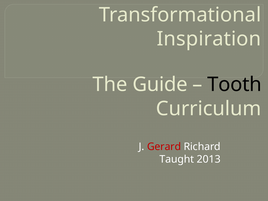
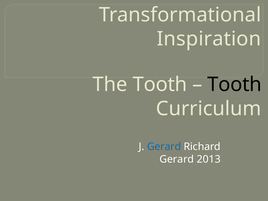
The Guide: Guide -> Tooth (160, 84)
Gerard colour: red -> blue (164, 147)
Taught: Taught -> Gerard (177, 159)
